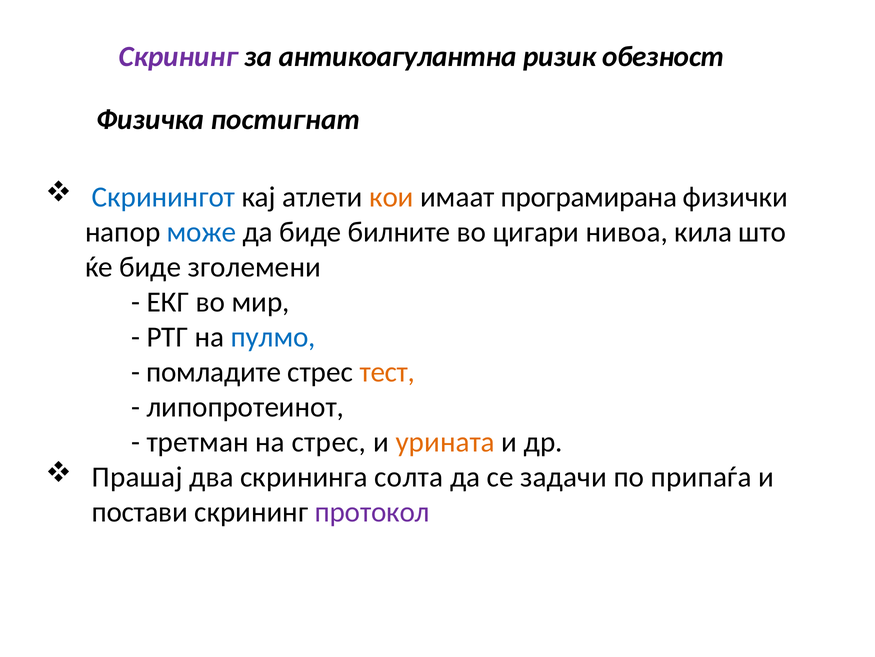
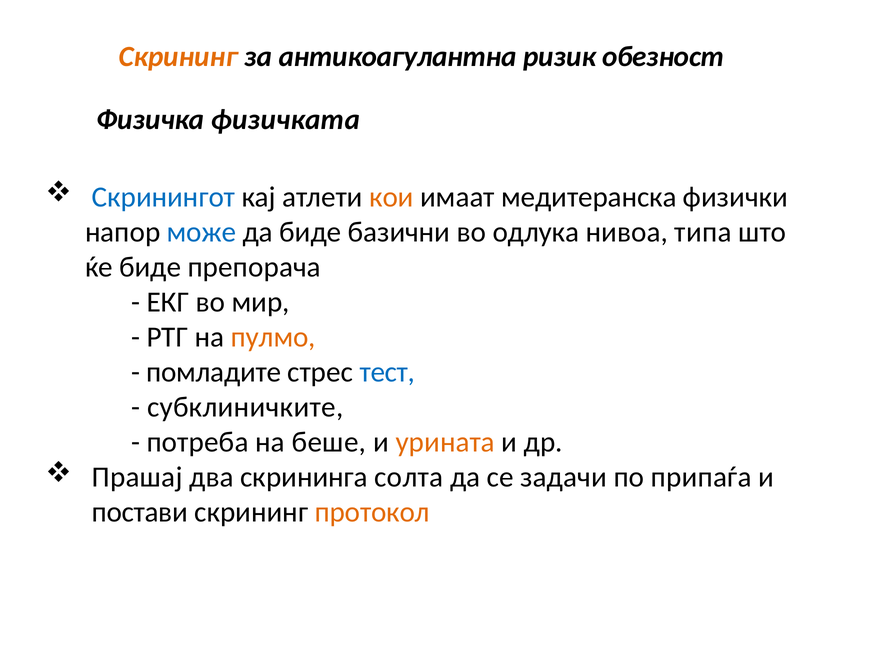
Скрининг colour: purple -> orange (178, 57)
постигнат: постигнат -> физичката (285, 120)
програмирана: програмирана -> медитеранска (589, 197)
билните: билните -> базични (399, 232)
цигари: цигари -> одлука (536, 232)
кила: кила -> типа (703, 232)
зголемени: зголемени -> препорача (254, 267)
пулмо colour: blue -> orange (273, 337)
тест colour: orange -> blue (387, 372)
липопротеинот: липопротеинот -> субклиничките (245, 407)
третман: третман -> потреба (198, 442)
на стрес: стрес -> беше (329, 442)
протокол colour: purple -> orange (372, 512)
